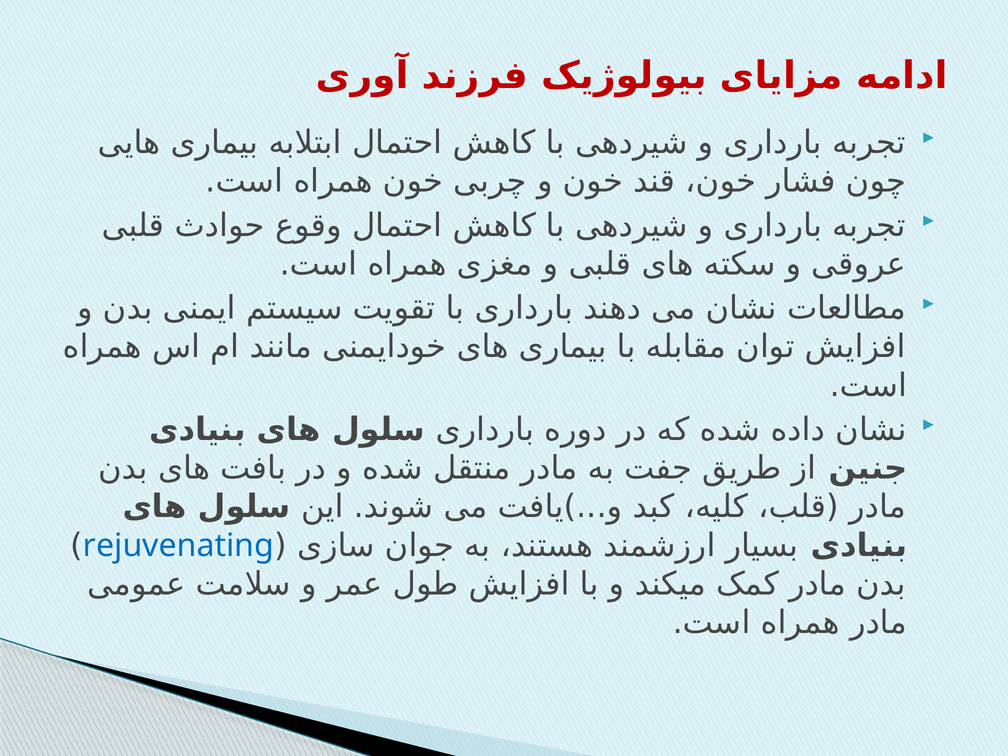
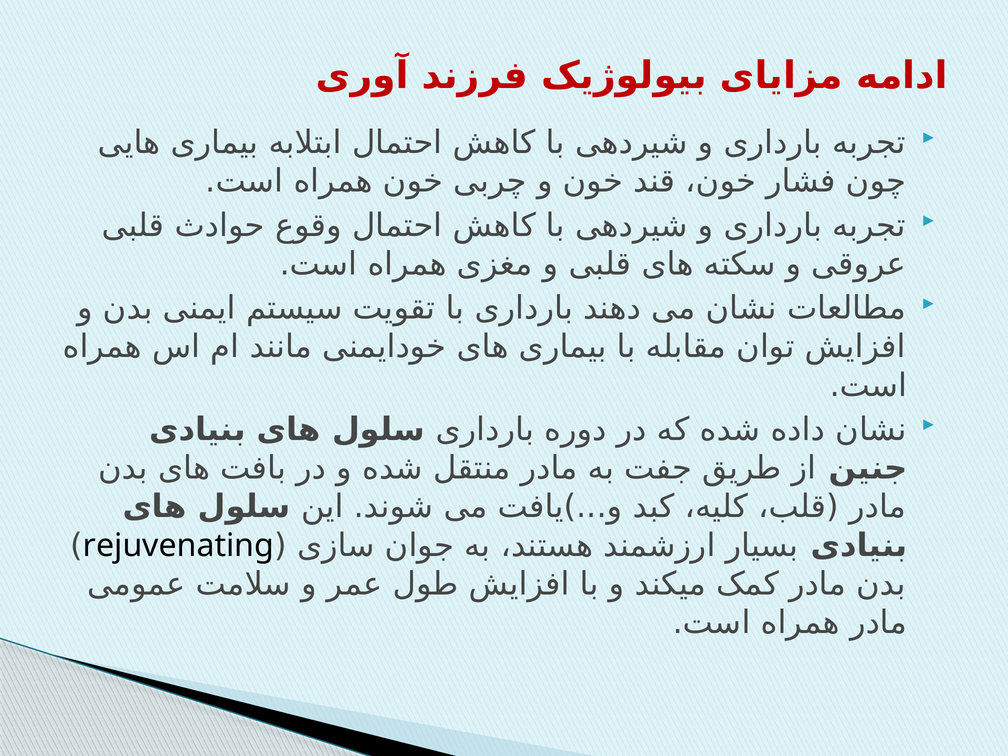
rejuvenating colour: blue -> black (179, 545)
